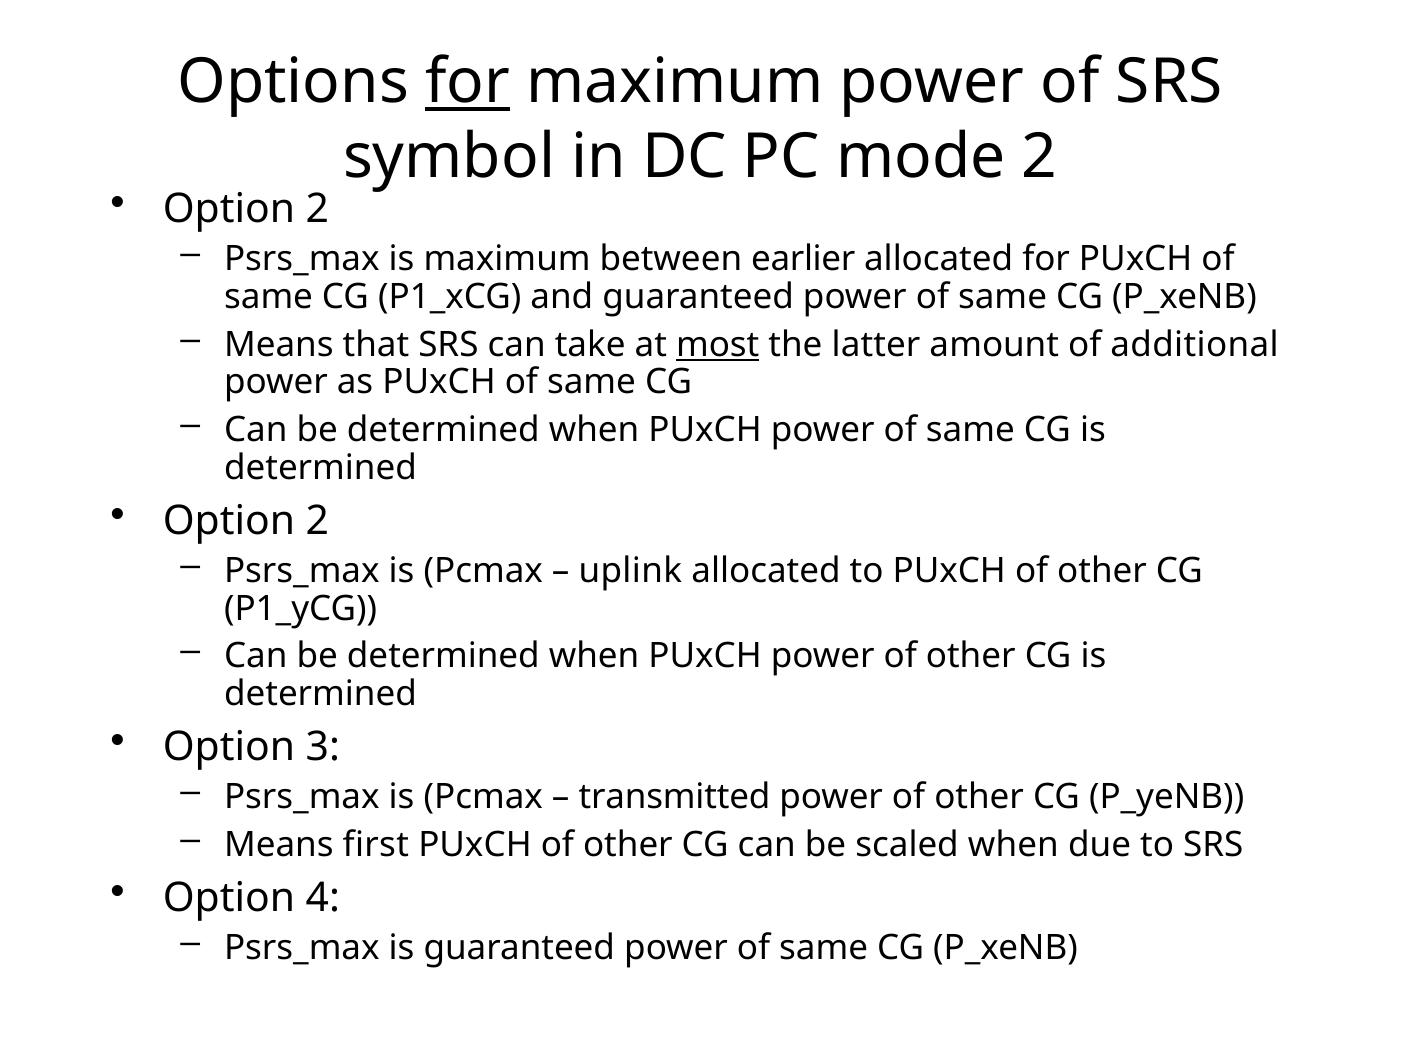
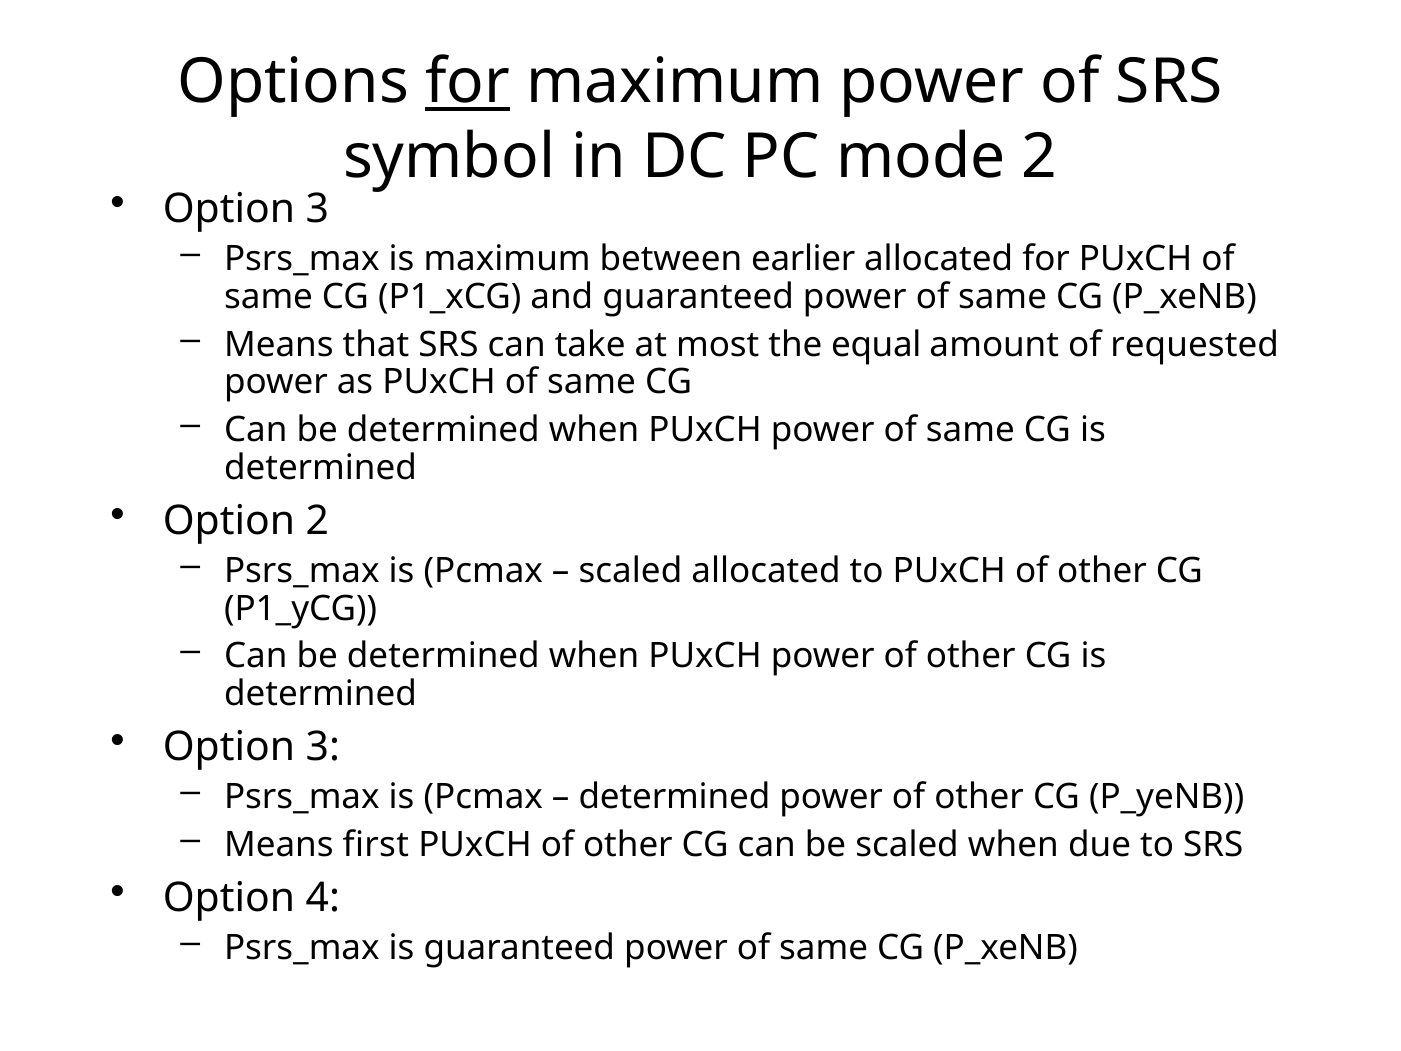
2: 2 -> 3 (317, 209)
most underline: present -> none (718, 344)
latter: latter -> equal (876, 344)
additional: additional -> requested (1195, 344)
uplink: uplink -> scaled (630, 571)
transmitted: transmitted -> determined (674, 797)
